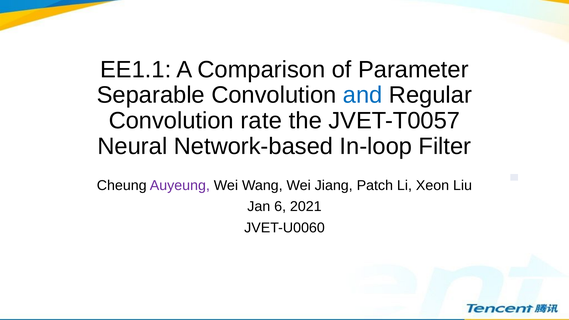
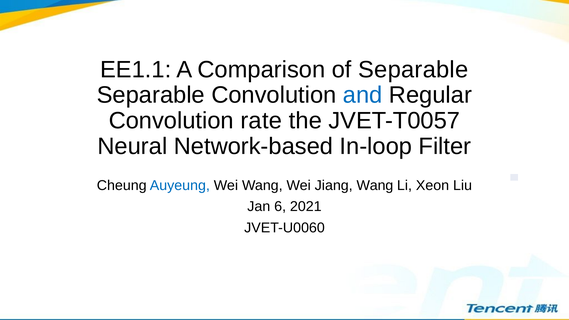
of Parameter: Parameter -> Separable (413, 70)
Auyeung colour: purple -> blue (180, 185)
Jiang Patch: Patch -> Wang (375, 185)
